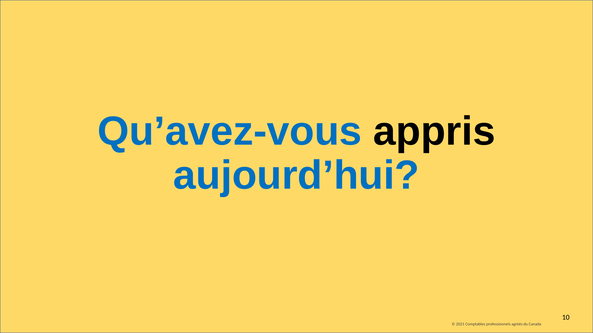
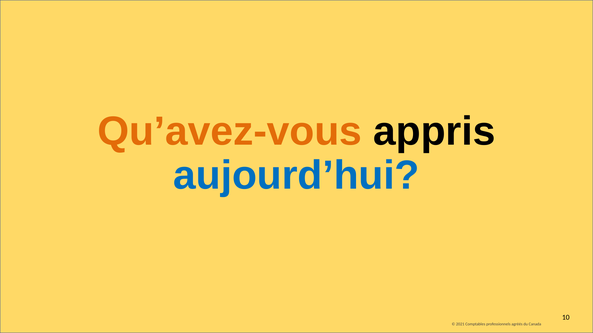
Qu’avez-vous colour: blue -> orange (230, 132)
